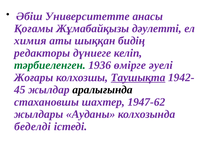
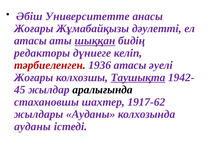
Қоғамы: Қоғамы -> Жоғары (34, 28)
химия: химия -> атасы (30, 41)
шыққан underline: none -> present (95, 41)
тәрбиеленген colour: green -> red (50, 65)
1936 өмірге: өмірге -> атасы (130, 65)
1947-62: 1947-62 -> 1917-62 (146, 102)
беделді: беделді -> ауданы (33, 126)
